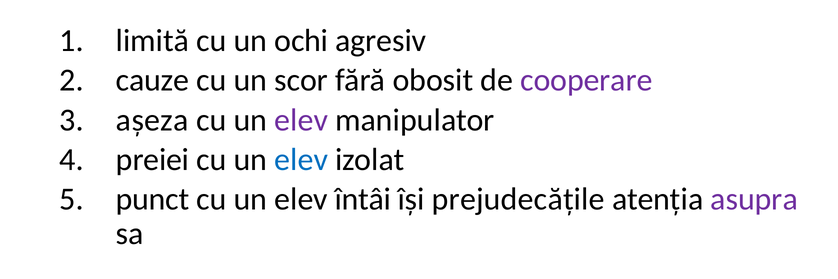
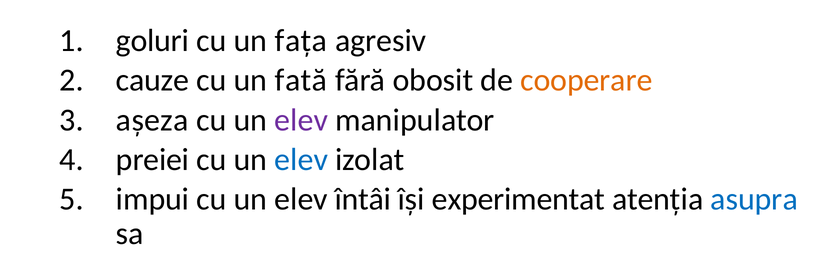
limită: limită -> goluri (153, 41)
ochi: ochi -> fața (301, 41)
scor: scor -> fată (301, 80)
cooperare colour: purple -> orange (586, 80)
punct: punct -> impui (153, 200)
prejudecățile: prejudecățile -> experimentat (519, 200)
asupra colour: purple -> blue (754, 200)
